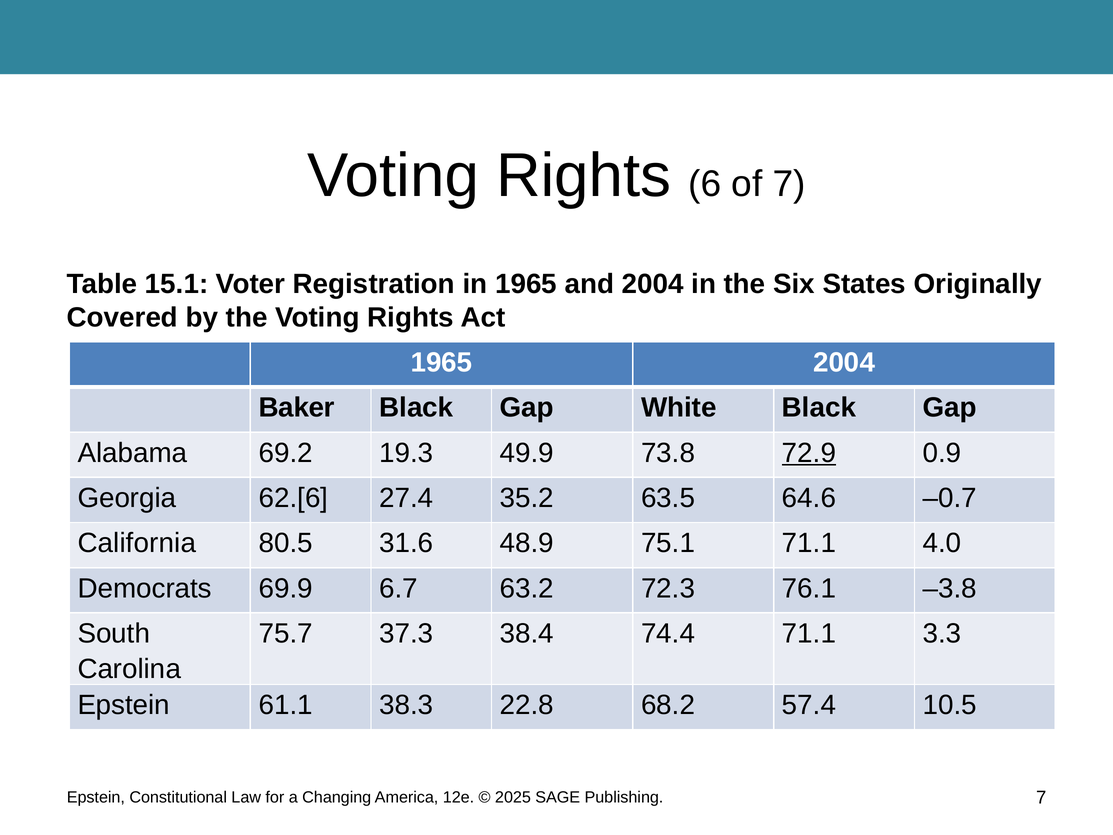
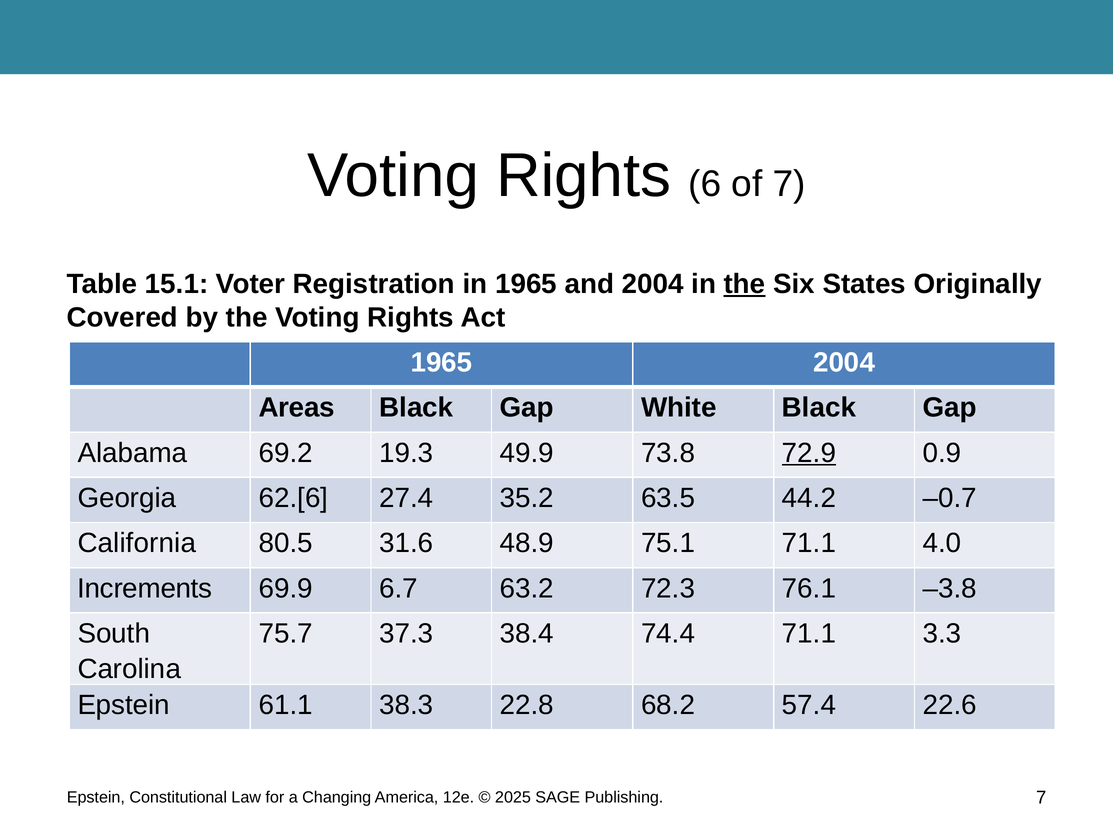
the underline: none -> present (745, 284)
Baker: Baker -> Areas (297, 408)
64.6: 64.6 -> 44.2 (809, 498)
Democrats: Democrats -> Increments (145, 588)
10.5: 10.5 -> 22.6 (950, 705)
